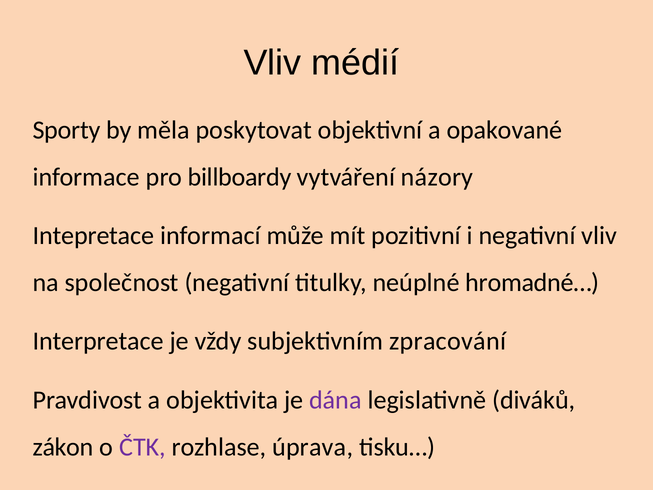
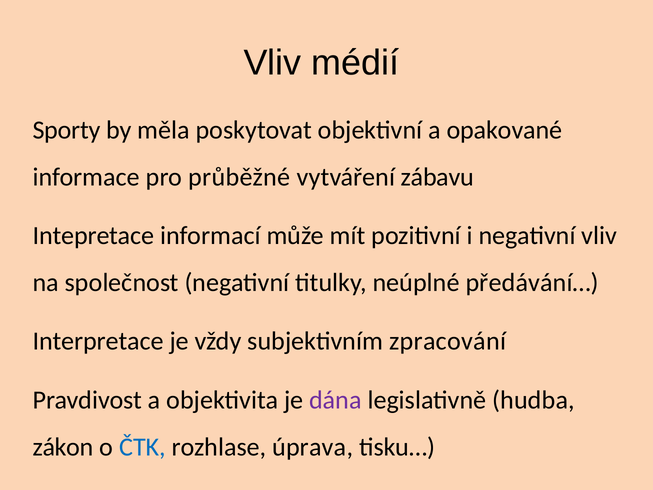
billboardy: billboardy -> průběžné (239, 177)
názory: názory -> zábavu (437, 177)
hromadné…: hromadné… -> předávání… (532, 283)
diváků: diváků -> hudba (534, 400)
ČTK colour: purple -> blue (142, 447)
